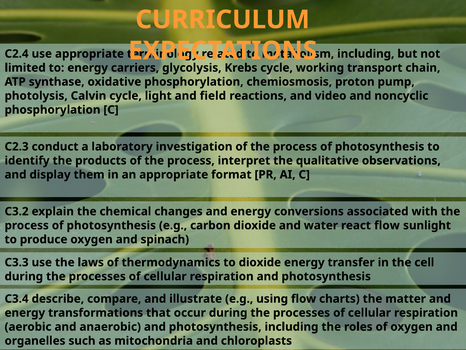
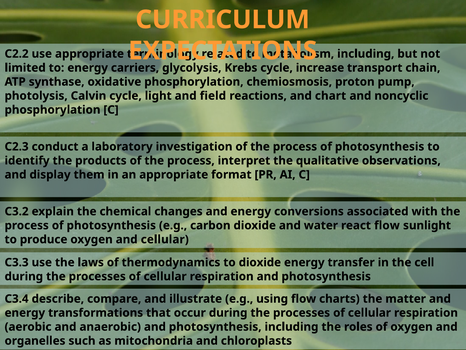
C2.4: C2.4 -> C2.2 (17, 54)
working: working -> increase (320, 68)
video: video -> chart (331, 96)
and spinach: spinach -> cellular (165, 239)
